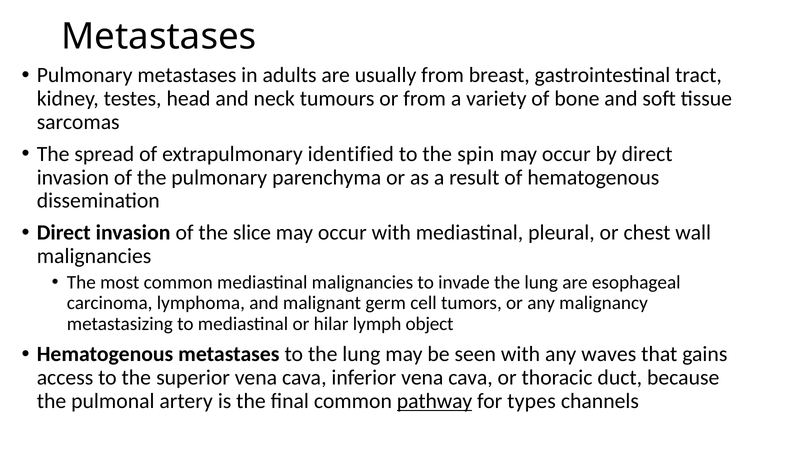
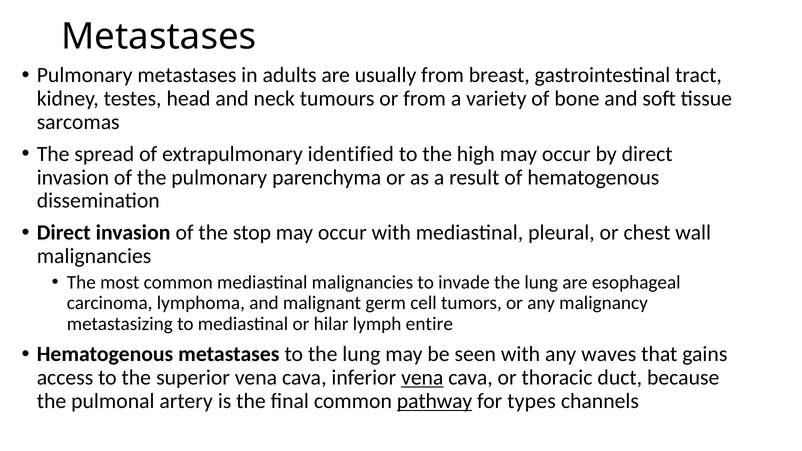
spin: spin -> high (476, 154)
slice: slice -> stop (252, 233)
object: object -> entire (429, 324)
vena underline: none -> present (422, 378)
